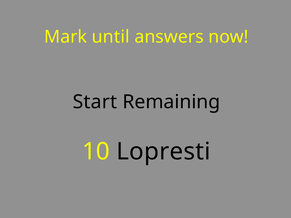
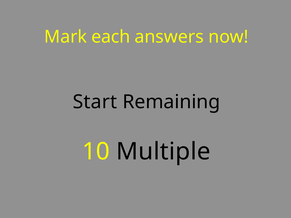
until: until -> each (111, 37)
Lopresti: Lopresti -> Multiple (163, 152)
